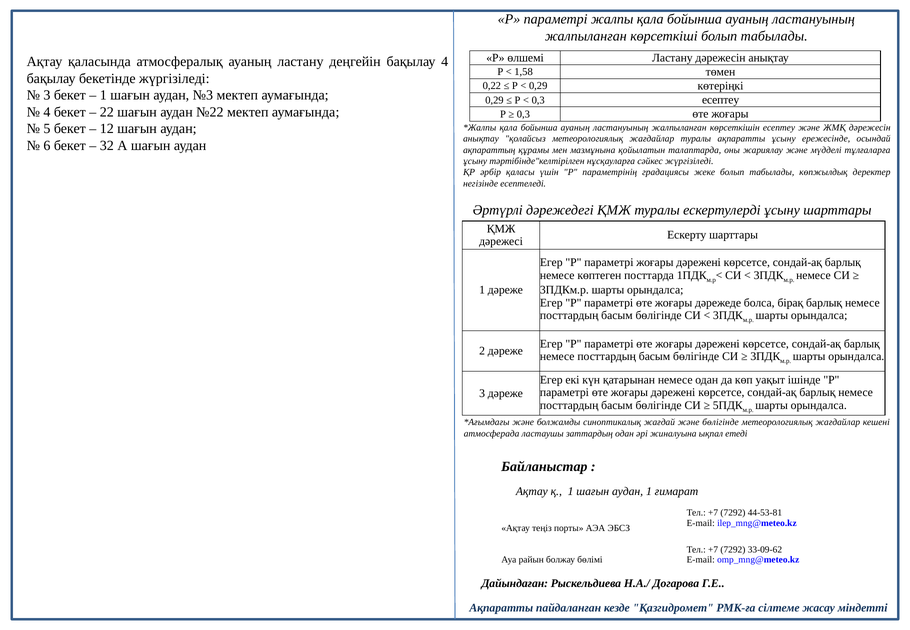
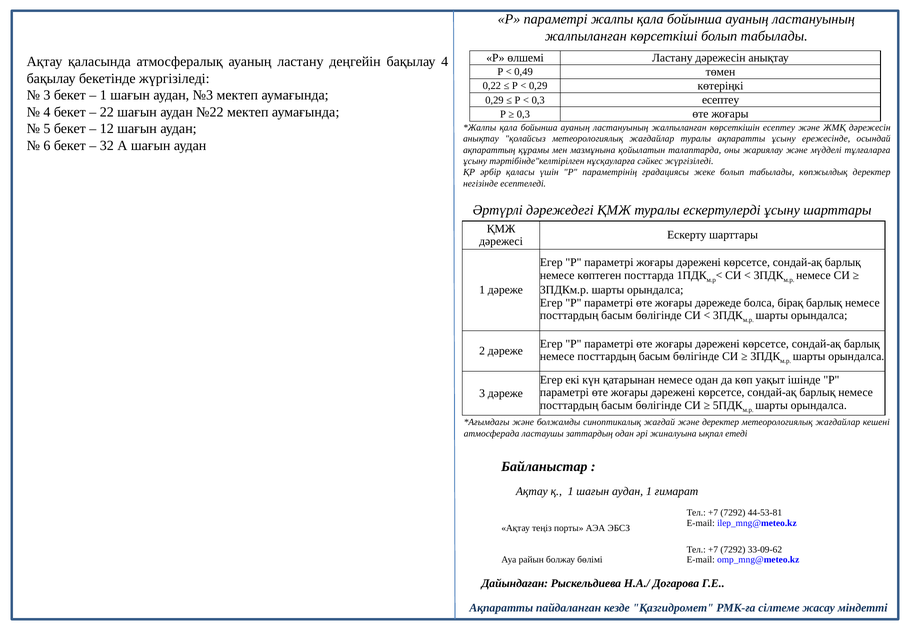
1,58: 1,58 -> 0,49 (524, 72)
және бөлігінде: бөлігінде -> деректер (721, 422)
